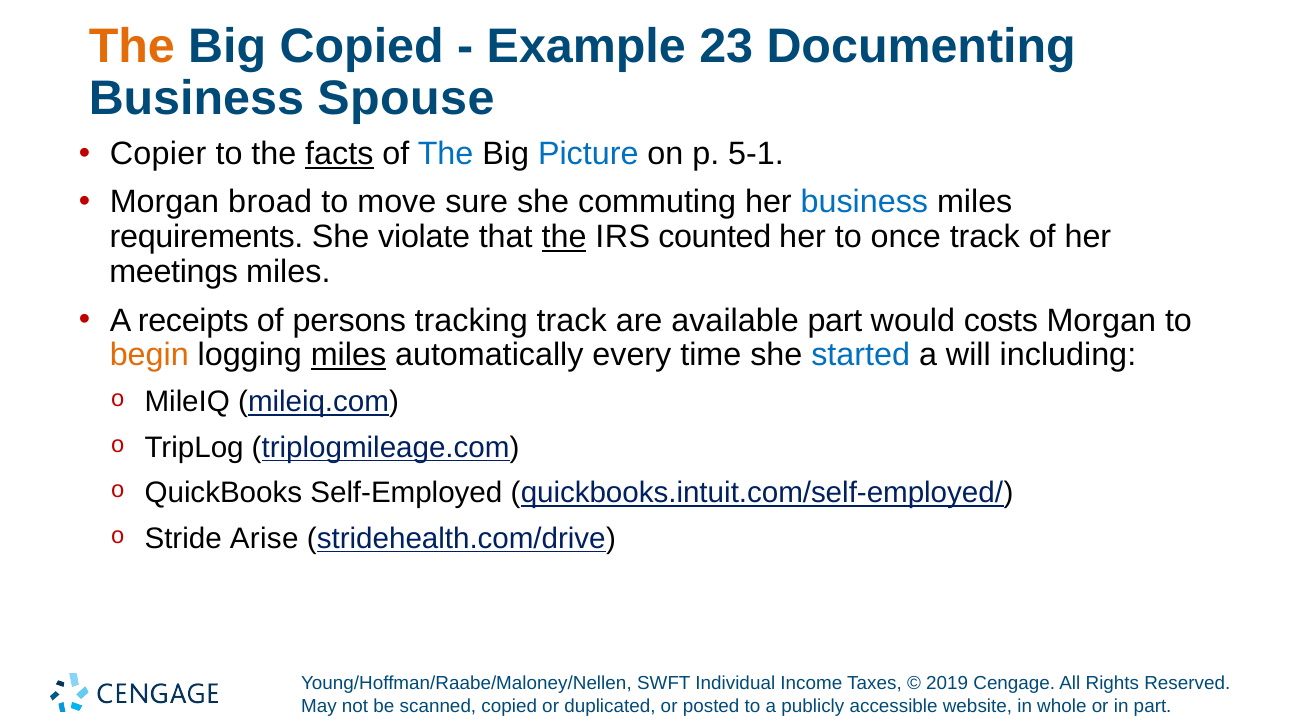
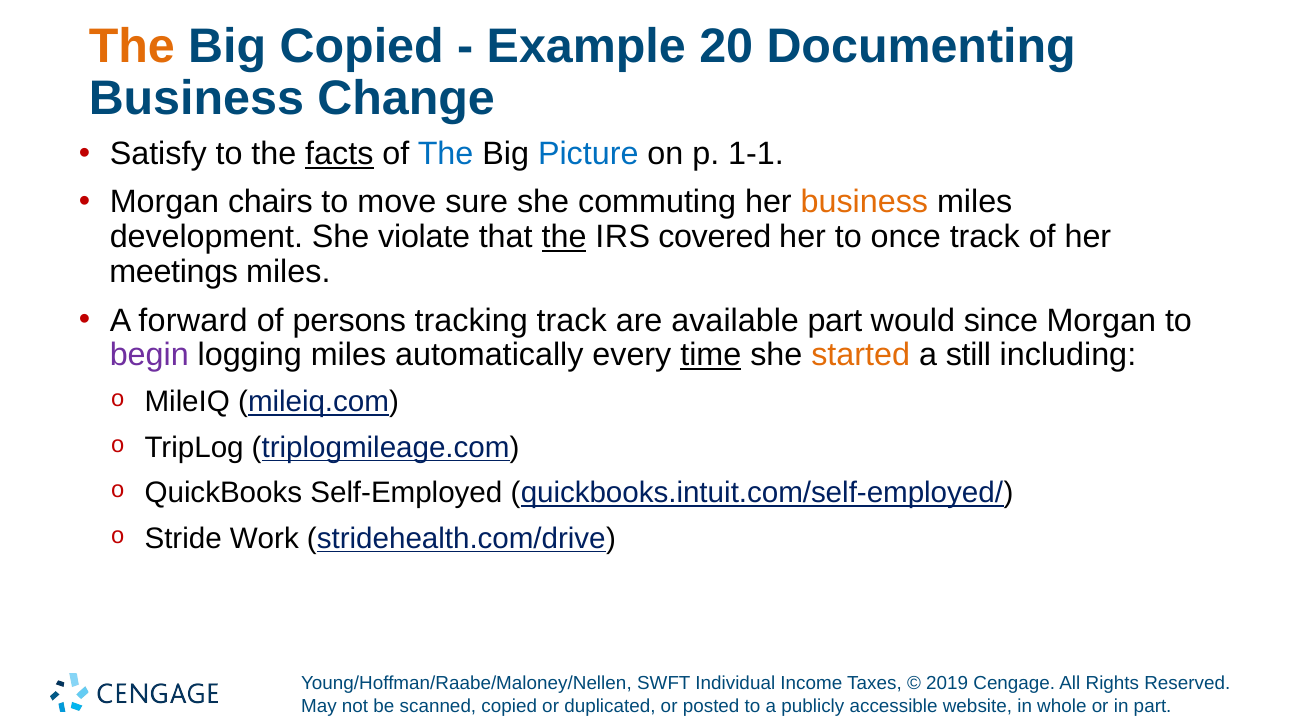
23: 23 -> 20 (726, 47)
Spouse: Spouse -> Change (406, 99)
Copier: Copier -> Satisfy (158, 154)
5-1: 5-1 -> 1-1 (756, 154)
broad: broad -> chairs (270, 202)
business colour: blue -> orange (864, 202)
requirements: requirements -> development (206, 237)
counted: counted -> covered (715, 237)
receipts: receipts -> forward (193, 320)
costs: costs -> since (1001, 320)
begin colour: orange -> purple (149, 355)
miles underline: present -> none (348, 355)
time underline: none -> present (711, 355)
started colour: blue -> orange (861, 355)
will: will -> still (968, 355)
Arise: Arise -> Work (264, 538)
